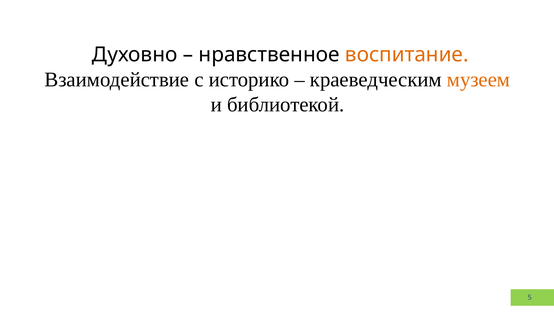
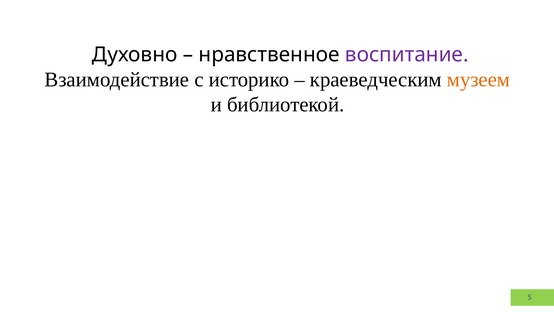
воспитание colour: orange -> purple (407, 55)
